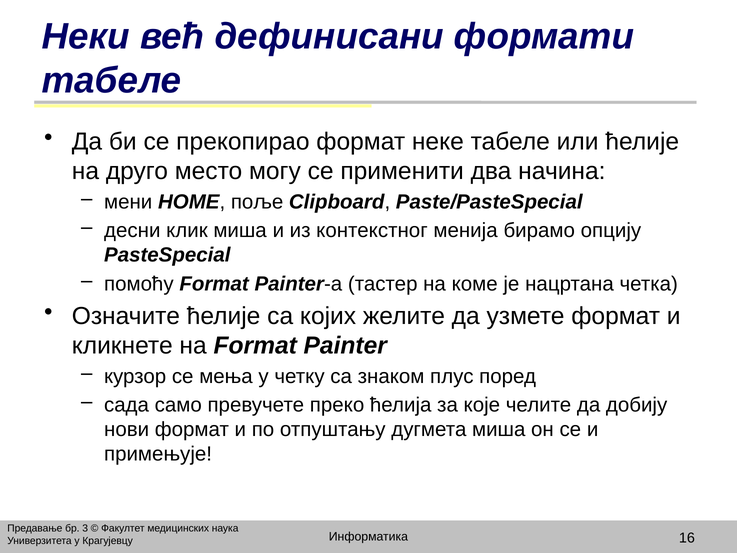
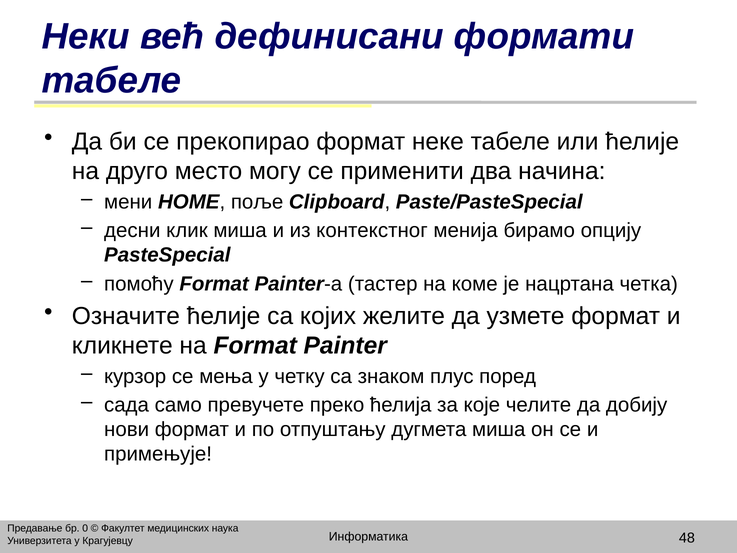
3: 3 -> 0 (85, 528)
16: 16 -> 48 (687, 538)
